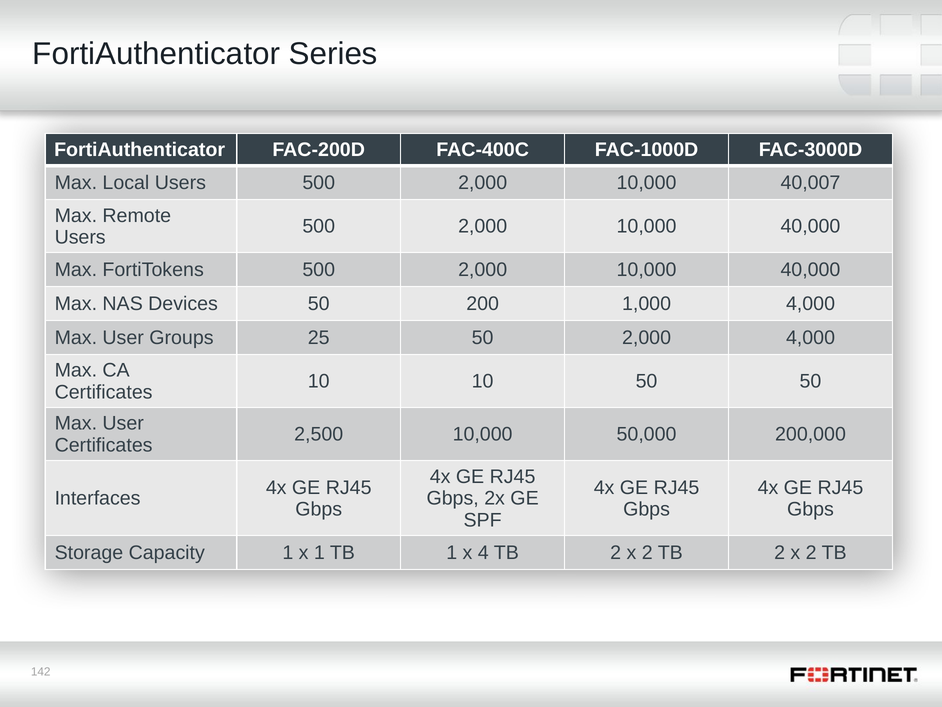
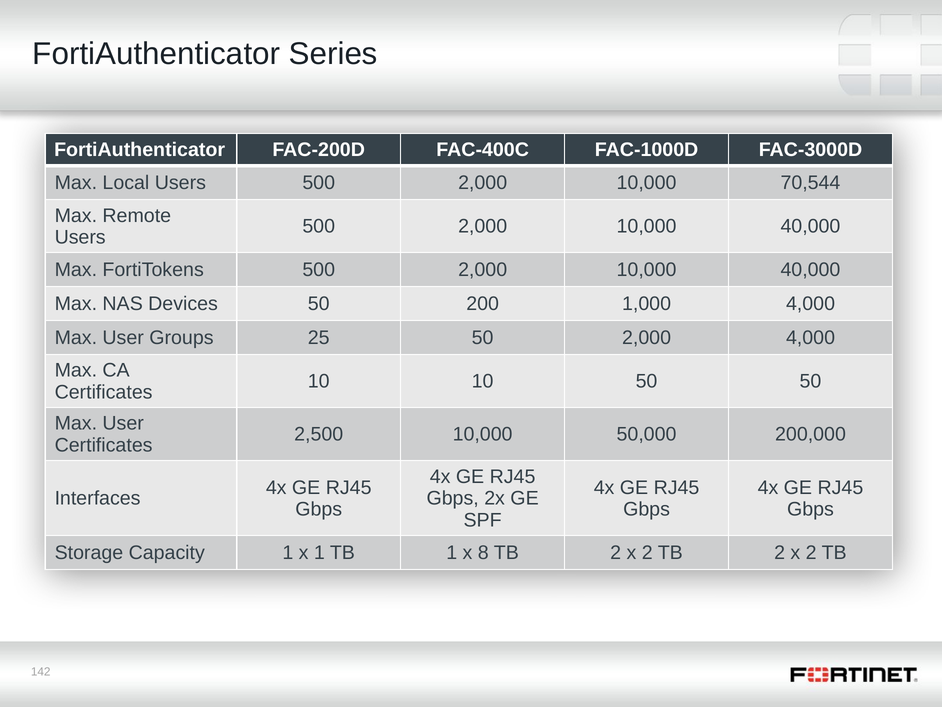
40,007: 40,007 -> 70,544 (810, 183)
4: 4 -> 8 (483, 552)
